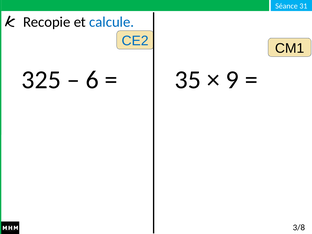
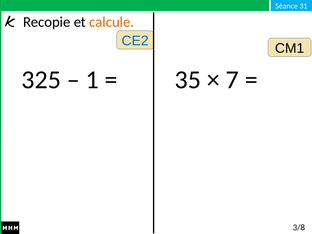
calcule colour: blue -> orange (112, 22)
6: 6 -> 1 (92, 80)
9: 9 -> 7 (232, 80)
